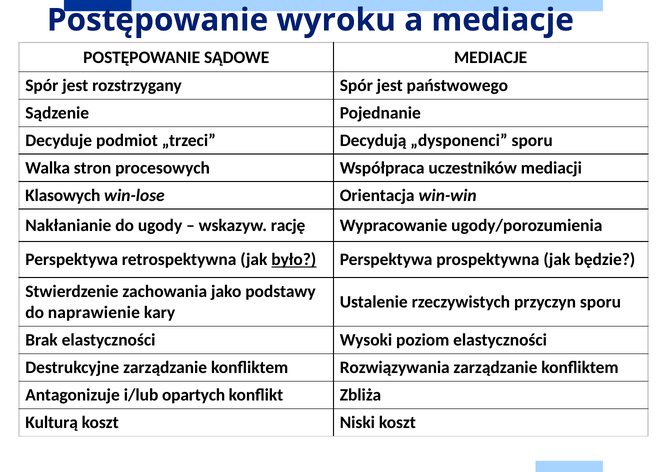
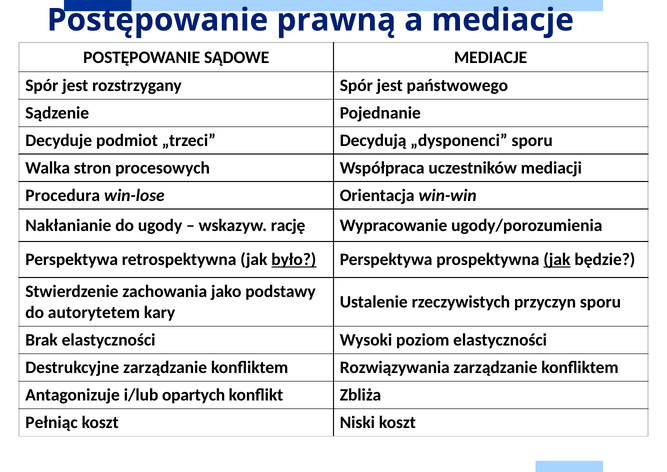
wyroku: wyroku -> prawną (336, 20)
Klasowych: Klasowych -> Procedura (63, 195)
jak underline: none -> present (557, 260)
naprawienie: naprawienie -> autorytetem (94, 312)
Kulturą: Kulturą -> Pełniąc (52, 422)
